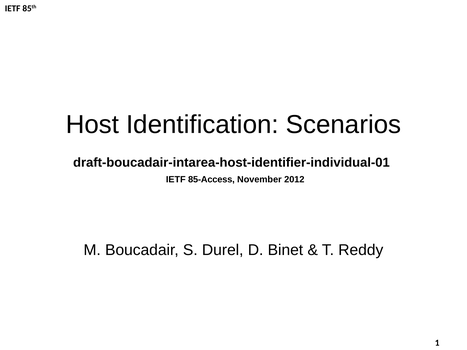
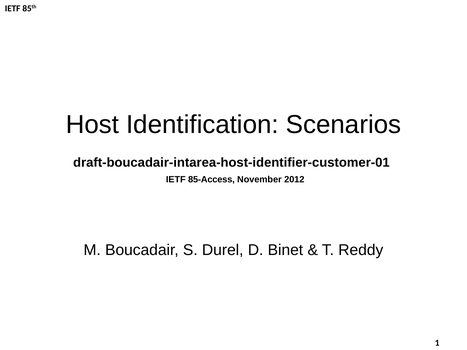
draft-boucadair-intarea-host-identifier-individual-01: draft-boucadair-intarea-host-identifier-individual-01 -> draft-boucadair-intarea-host-identifier-customer-01 (231, 163)
